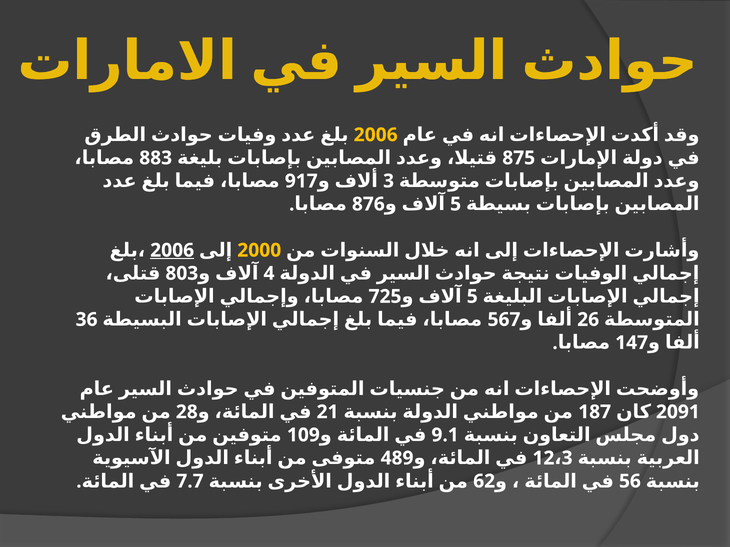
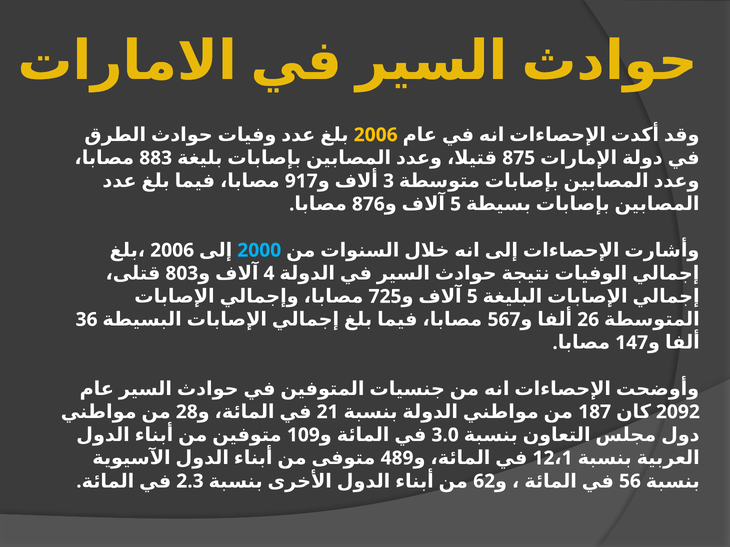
2006 underline: present -> none (172, 251)
2000 colour: yellow -> light blue (259, 251)
2091: 2091 -> 2092 (678, 412)
9.1: 9.1 -> 3.0 (445, 435)
3: 3 -> 1 (567, 458)
7.7: 7.7 -> 2.3 (190, 482)
